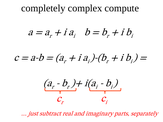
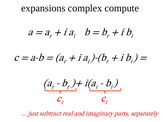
completely: completely -> expansions (43, 8)
